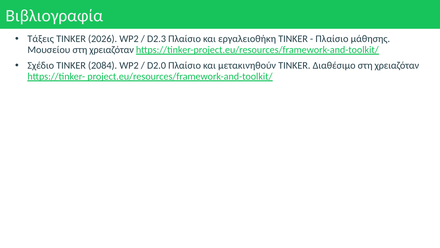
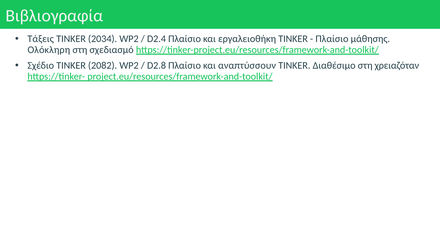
2026: 2026 -> 2034 (103, 39)
D2.3: D2.3 -> D2.4 (156, 39)
Μουσείου: Μουσείου -> Ολόκληρη (49, 50)
χρειαζόταν: χρειαζόταν -> σχεδιασμό (112, 50)
2084: 2084 -> 2082 (103, 65)
D2.0: D2.0 -> D2.8 (156, 65)
μετακινηθούν: μετακινηθούν -> αναπτύσσουν (247, 65)
